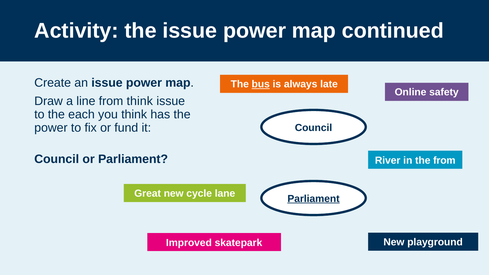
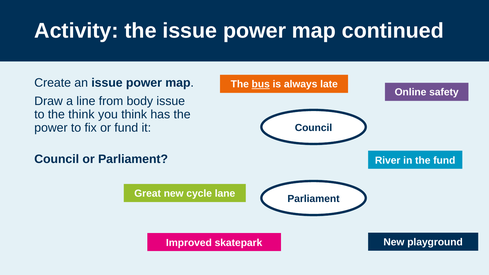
from think: think -> body (140, 101)
the each: each -> think (81, 114)
the from: from -> fund (444, 160)
Parliament underline: present -> none (314, 199)
